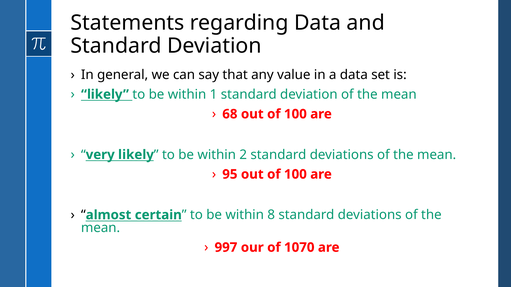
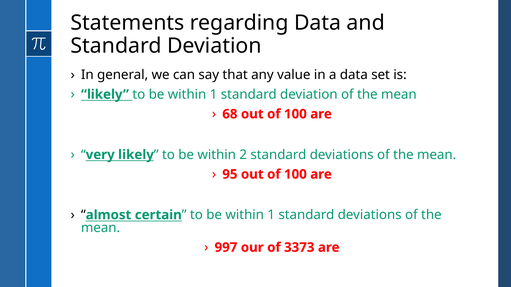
8: 8 -> 1 (271, 215)
1070: 1070 -> 3373 (299, 248)
